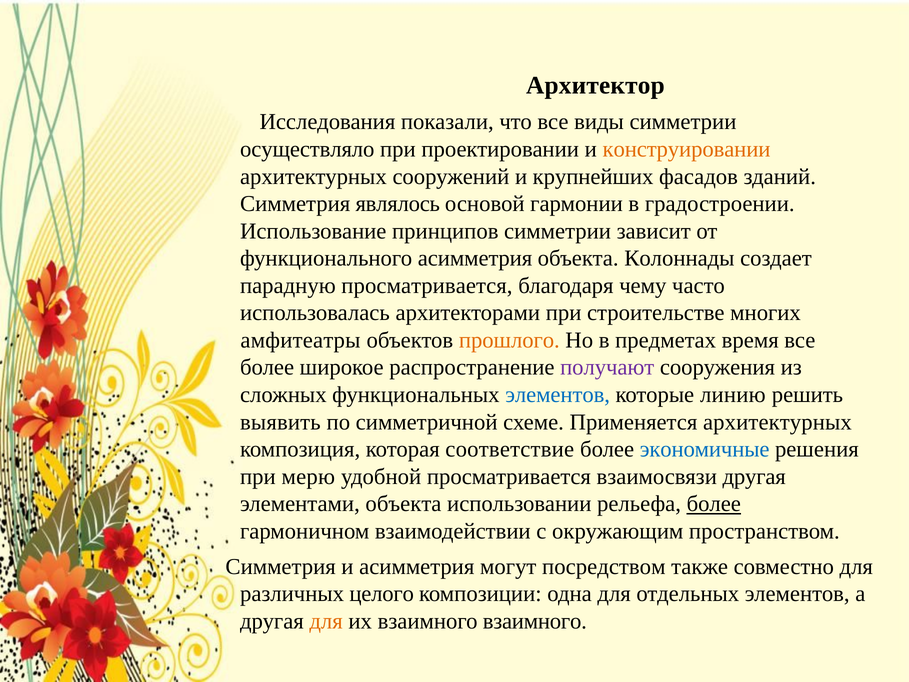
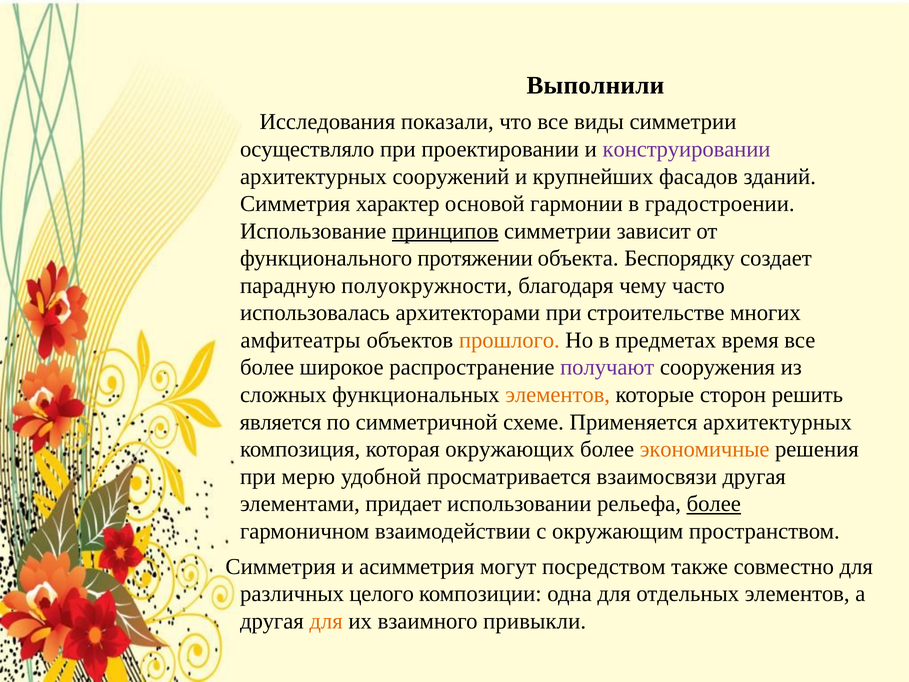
Архитектор: Архитектор -> Выполнили (595, 85)
конструировании colour: orange -> purple (687, 149)
являлось: являлось -> характер (398, 204)
принципов underline: none -> present (445, 231)
функционального асимметрия: асимметрия -> протяжении (475, 258)
Колоннады: Колоннады -> Беспорядку (679, 258)
парадную просматривается: просматривается -> полуокружности (427, 286)
элементов colour: blue -> orange (558, 395)
линию: линию -> сторон (733, 395)
выявить: выявить -> является (281, 422)
соответствие: соответствие -> окружающих (510, 449)
экономичные colour: blue -> orange (705, 449)
элементами объекта: объекта -> придает (404, 504)
взаимного взаимного: взаимного -> привыкли (535, 621)
